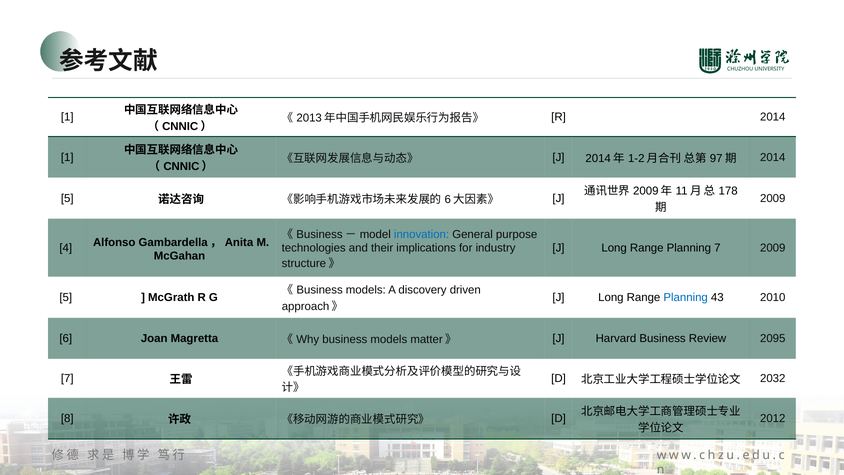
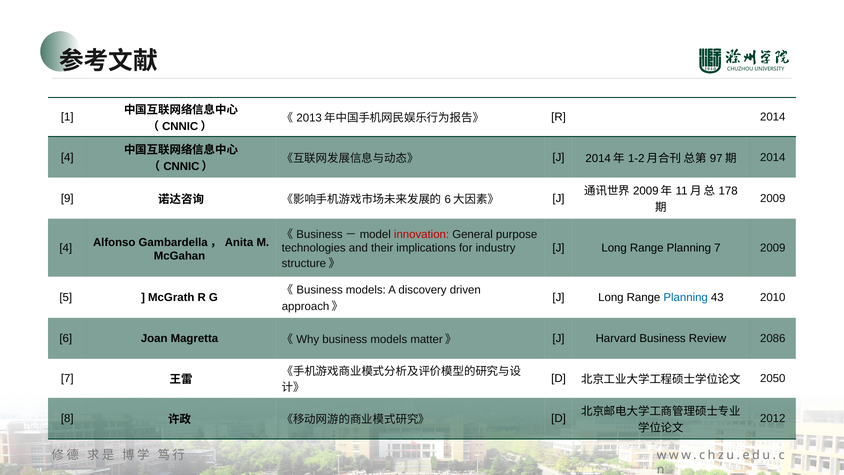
1: 1 -> 4 (67, 157)
5: 5 -> 9 (67, 198)
innovation colour: blue -> red (422, 234)
2095: 2095 -> 2086 (773, 338)
2032: 2032 -> 2050 (773, 378)
